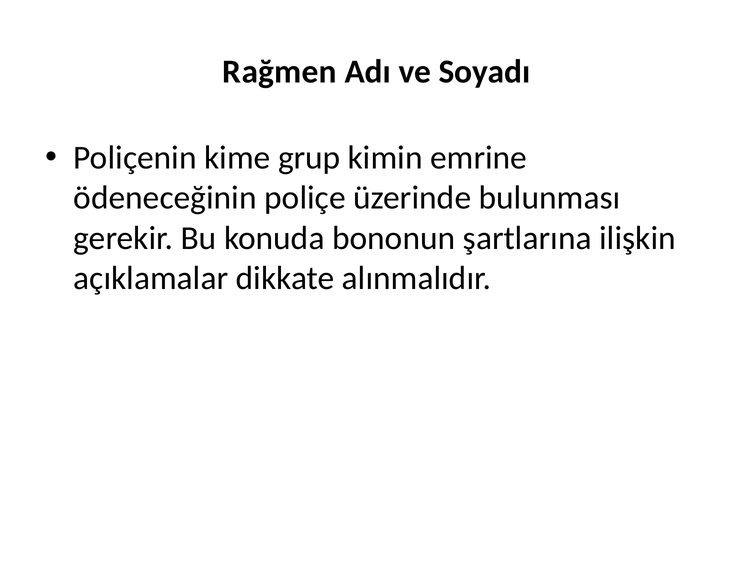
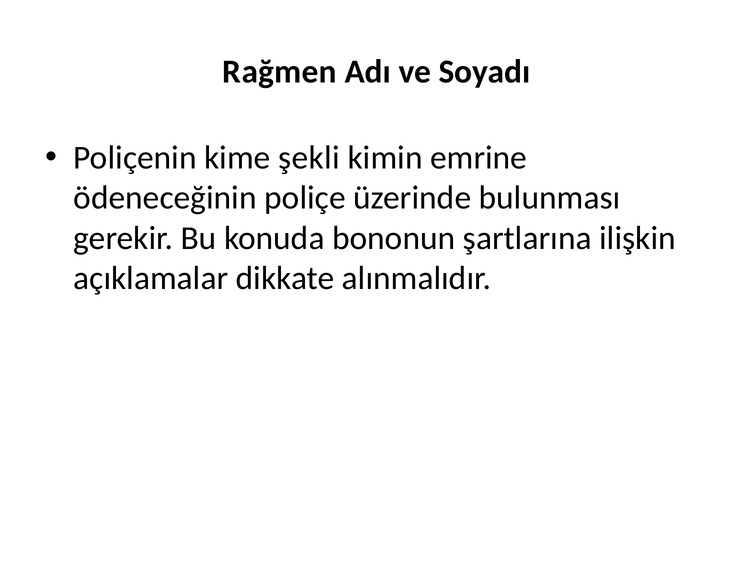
grup: grup -> şekli (309, 158)
